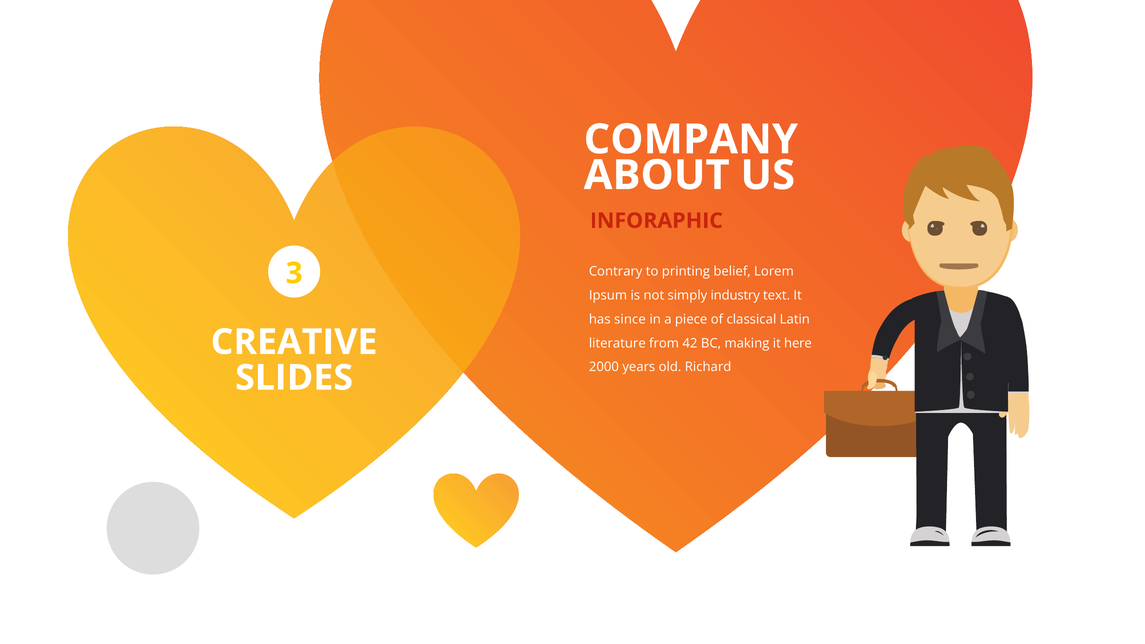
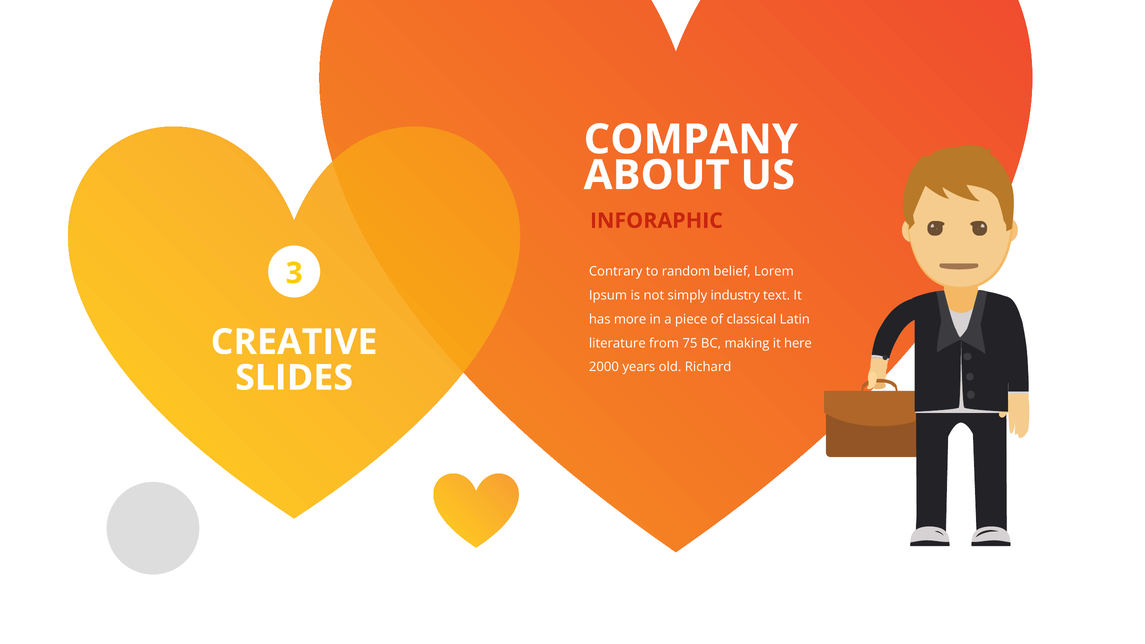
printing: printing -> random (686, 272)
since: since -> more (630, 319)
42: 42 -> 75 (690, 343)
